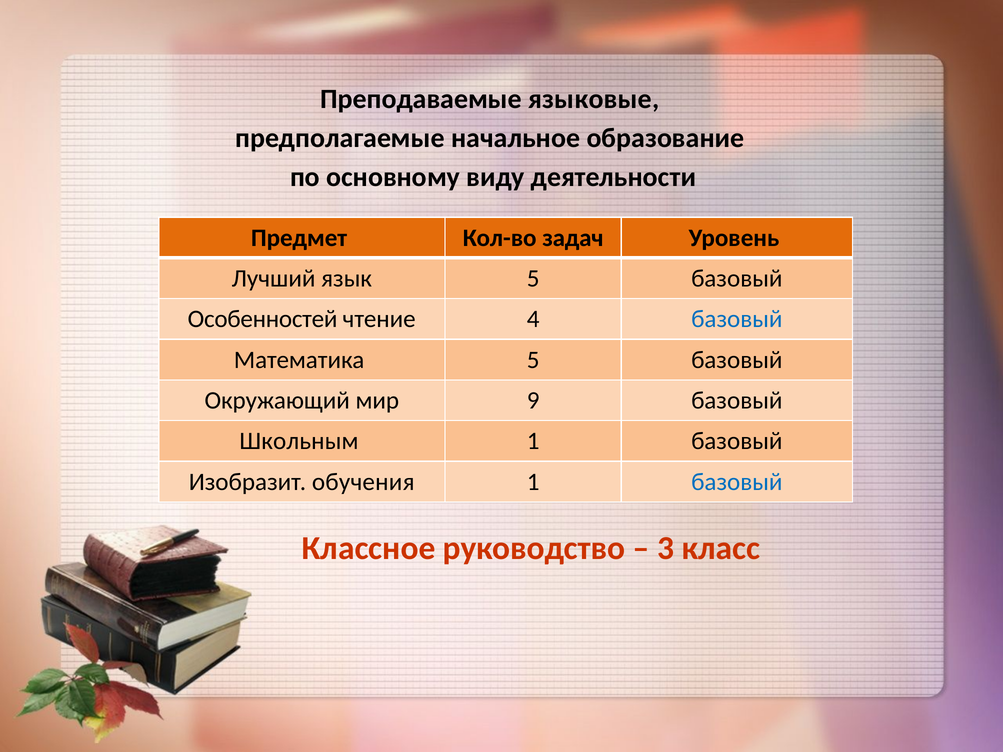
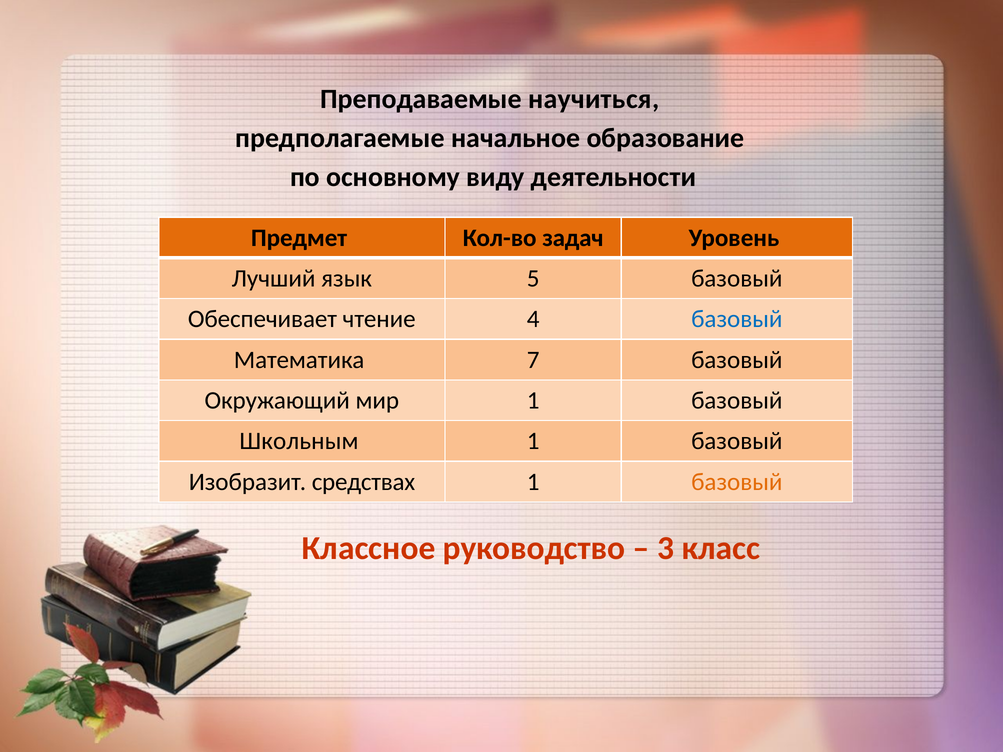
языковые: языковые -> научиться (594, 99)
Особенностей: Особенностей -> Обеспечивает (262, 319)
Математика 5: 5 -> 7 (533, 360)
мир 9: 9 -> 1 (533, 401)
обучения: обучения -> средствах (363, 482)
базовый colour: blue -> orange (737, 482)
